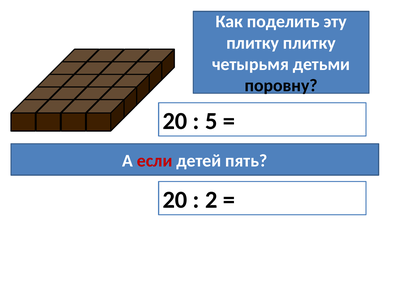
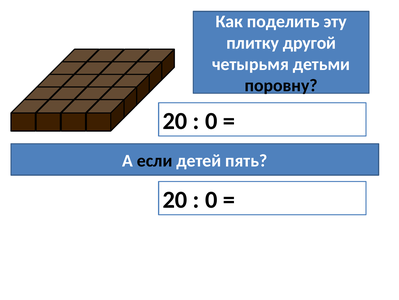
плитку плитку: плитку -> другой (310, 43)
5: 5 -> 0 (211, 121)
если colour: red -> black (155, 160)
2: 2 -> 0 (211, 199)
